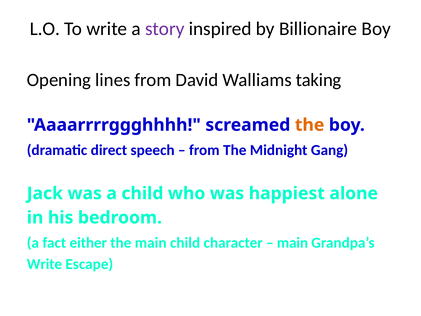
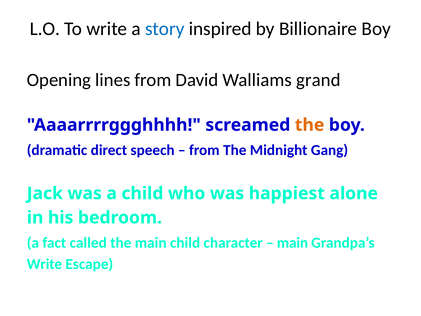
story colour: purple -> blue (165, 29)
taking: taking -> grand (318, 80)
either: either -> called (88, 243)
